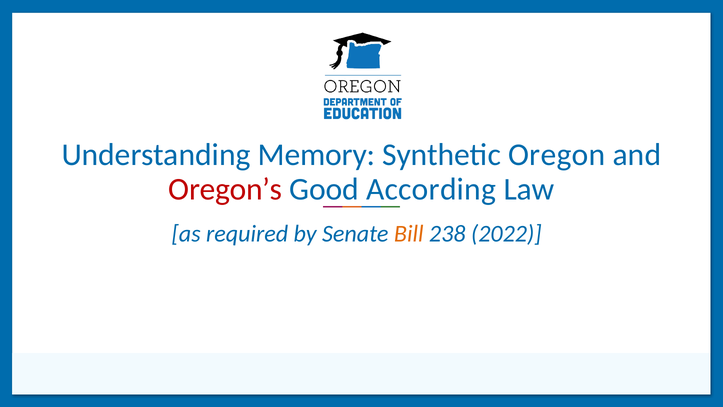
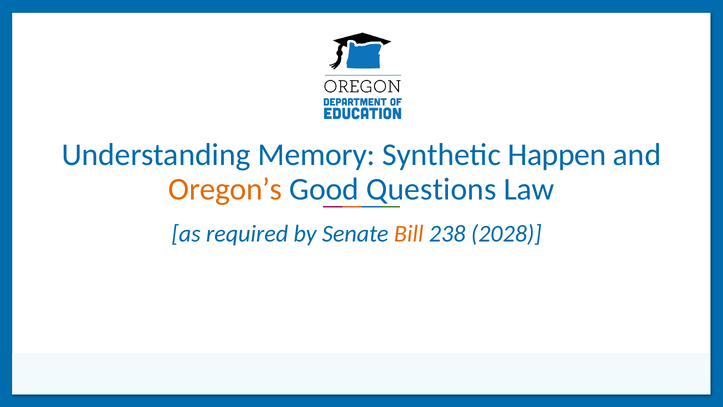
Oregon: Oregon -> Happen (557, 155)
Oregon’s colour: red -> orange (225, 189)
According: According -> Questions (431, 189)
2022: 2022 -> 2028 (506, 234)
